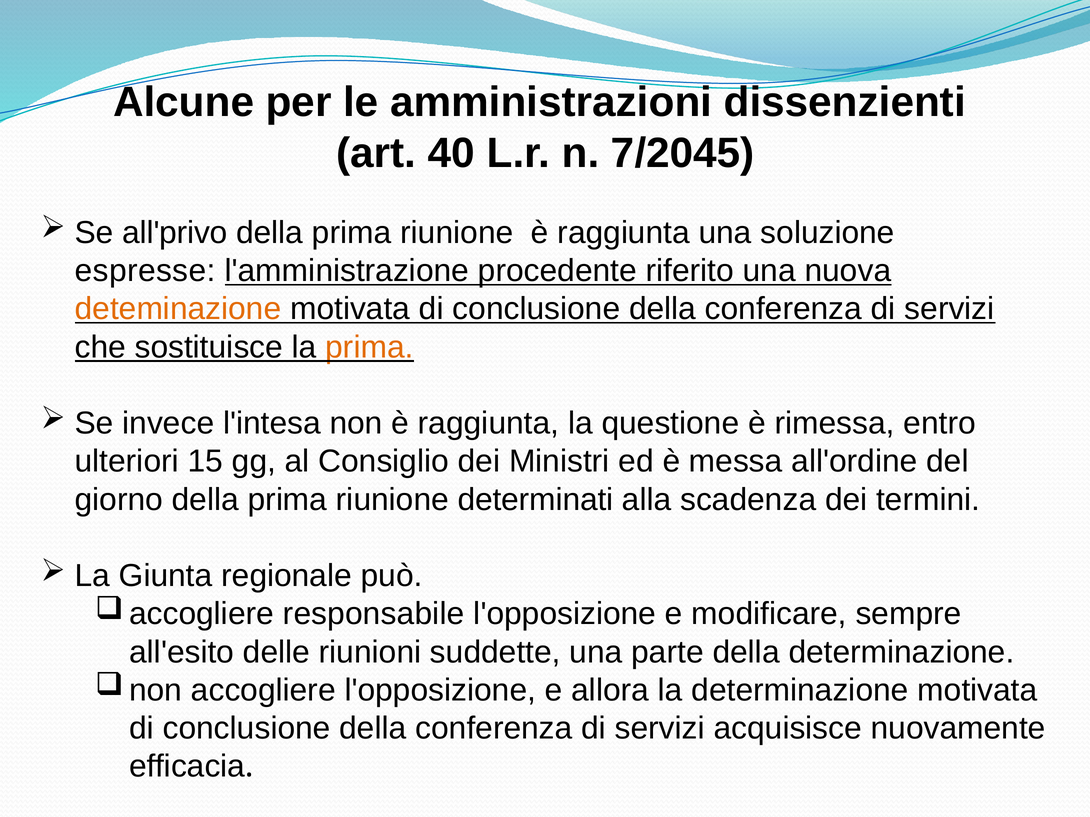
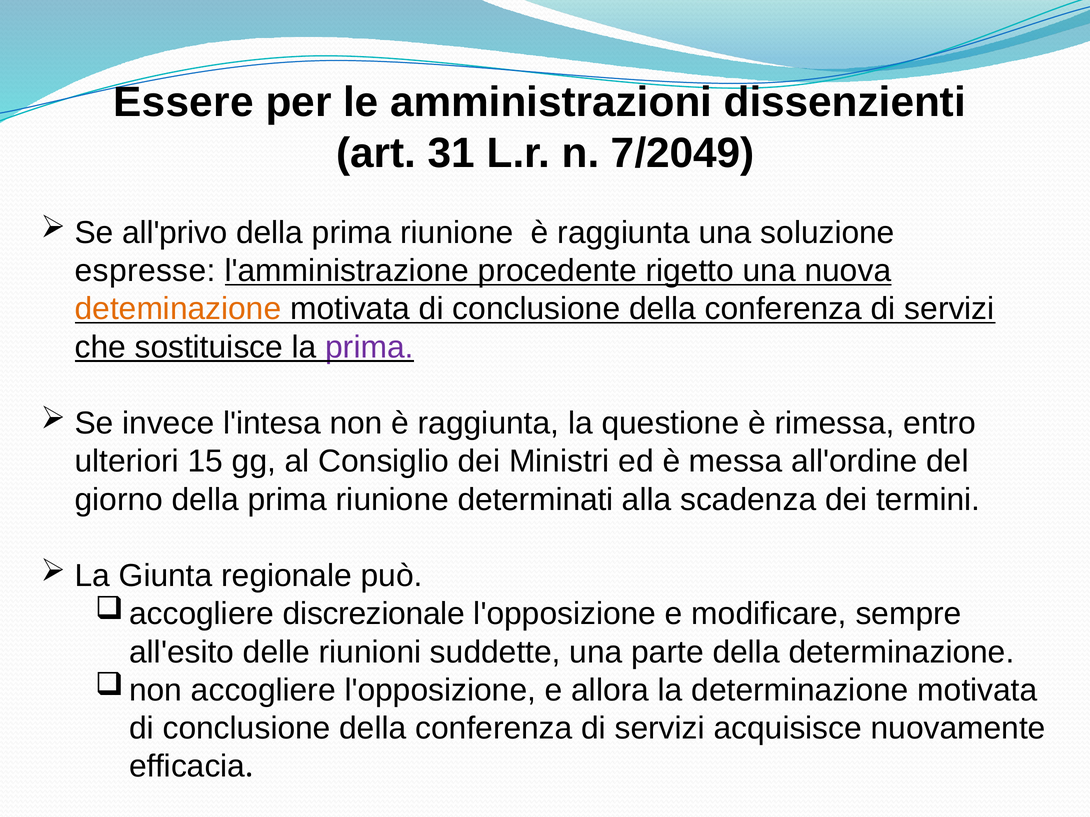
Alcune: Alcune -> Essere (183, 102)
40: 40 -> 31 (451, 153)
7/2045: 7/2045 -> 7/2049 (683, 153)
riferito: riferito -> rigetto (690, 271)
prima colour: orange -> purple (369, 347)
responsabile: responsabile -> discrezionale (374, 614)
